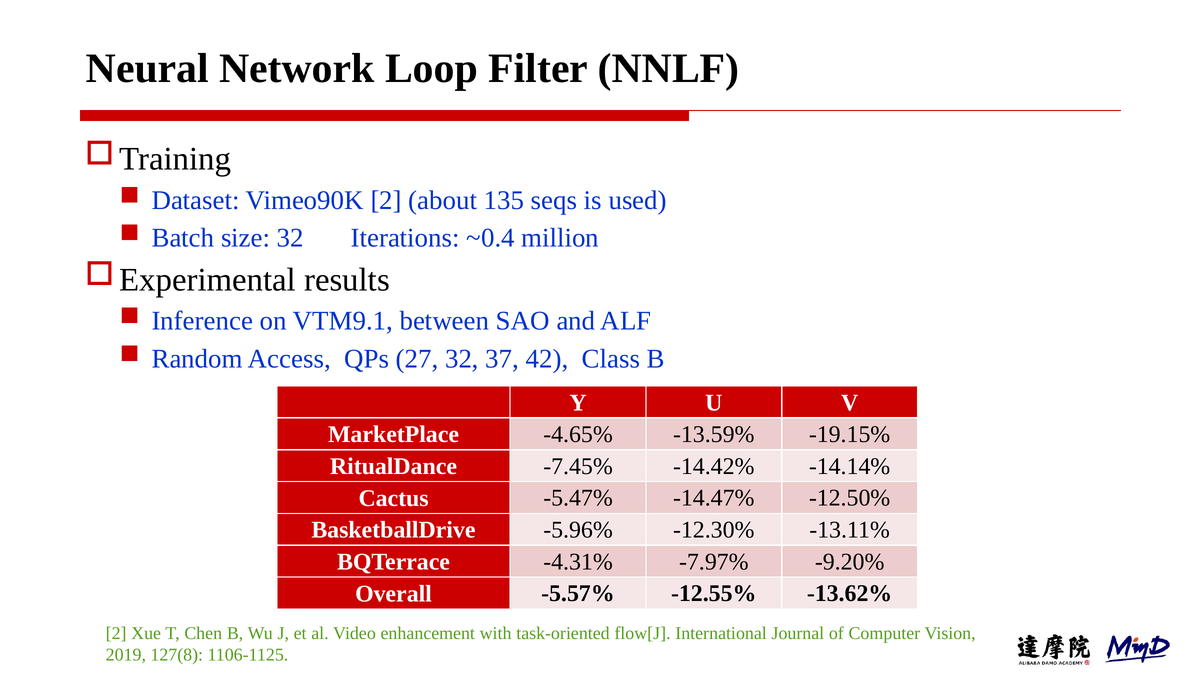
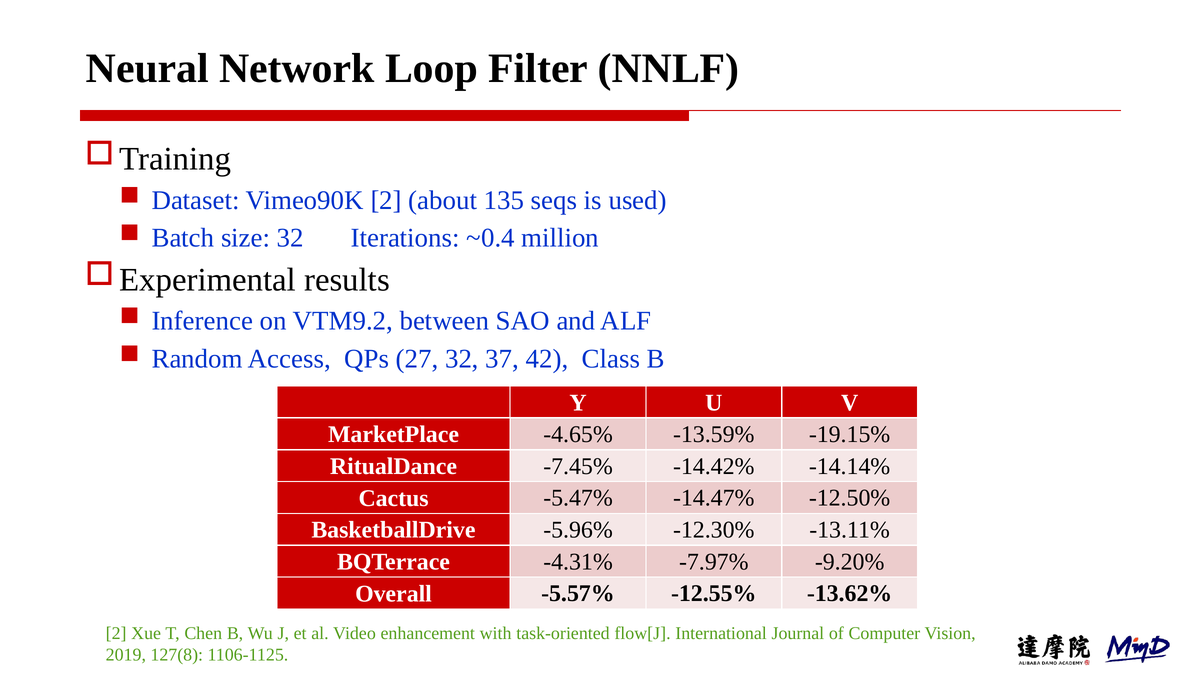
VTM9.1: VTM9.1 -> VTM9.2 (343, 321)
